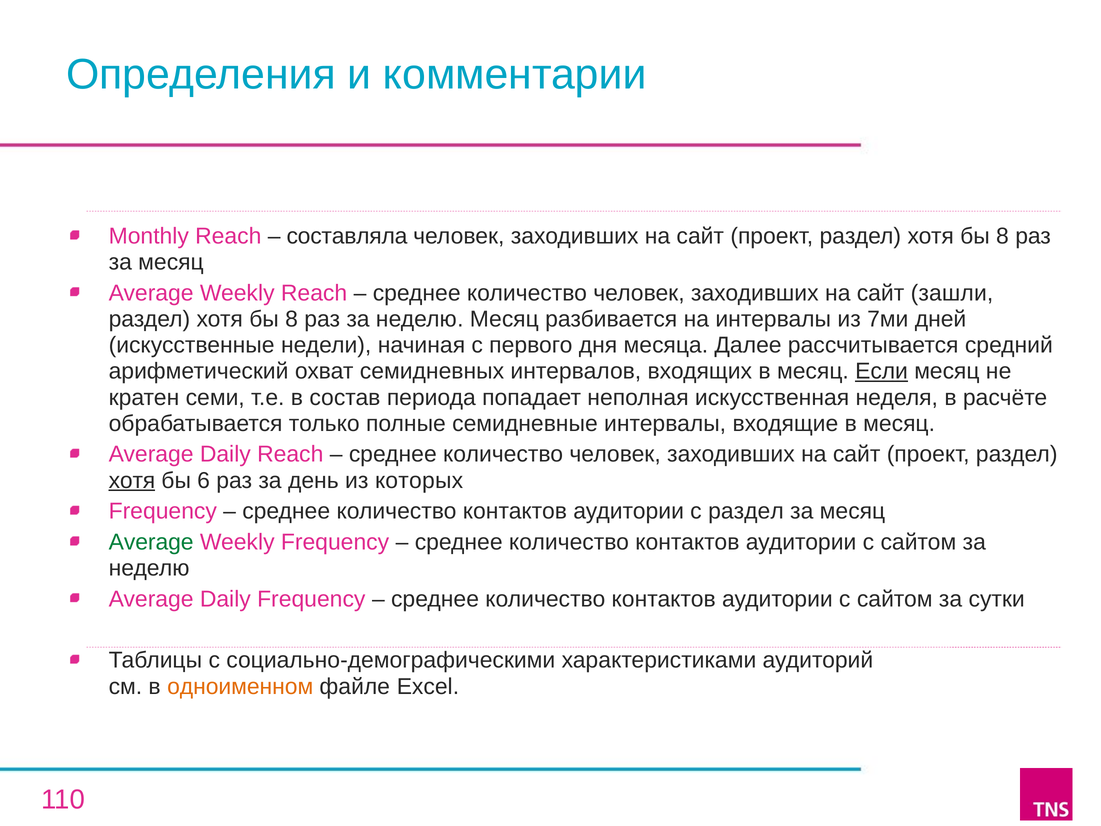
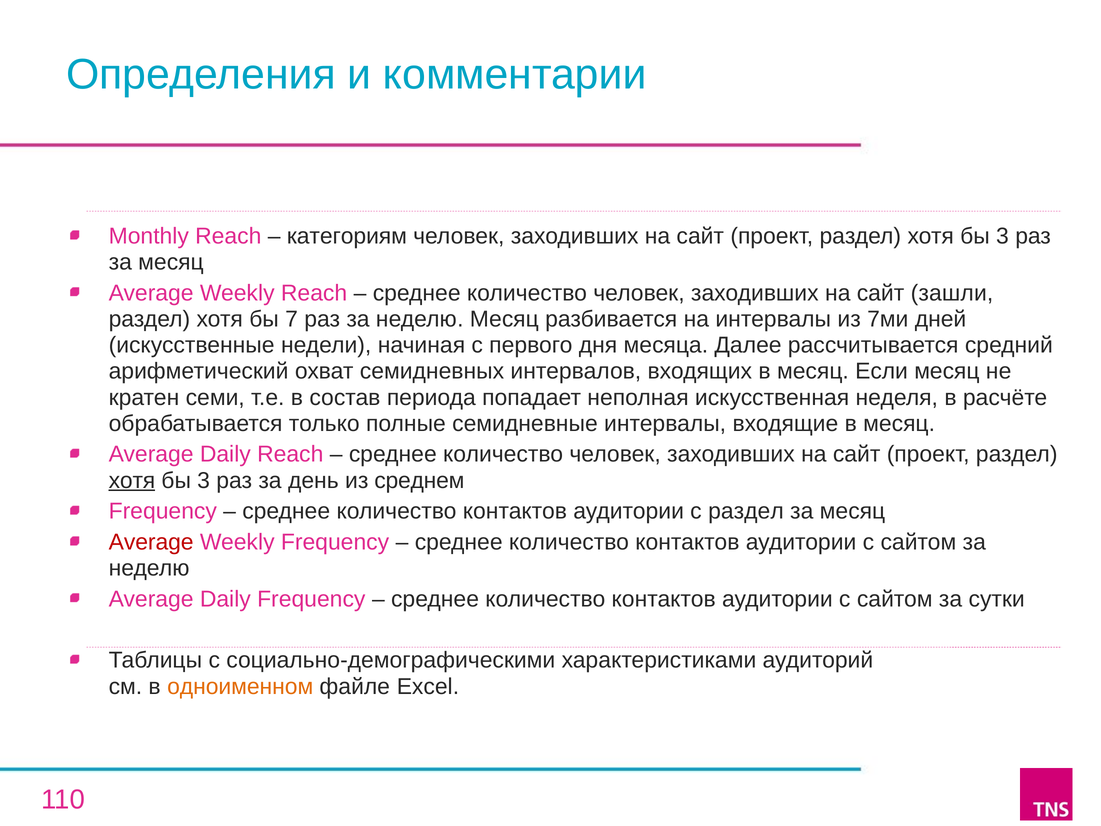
составляла: составляла -> категориям (347, 236)
8: 8 -> 3 (1002, 236)
8: 8 -> 7 (292, 319)
Если underline: present -> none (882, 371)
6: 6 -> 3 (204, 480)
которых: которых -> среднем (419, 480)
Average colour: green -> red (151, 542)
